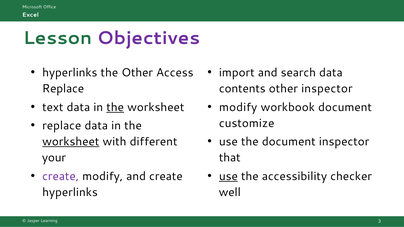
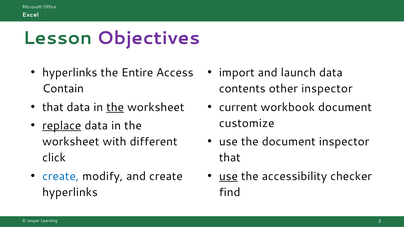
the Other: Other -> Entire (137, 73)
search: search -> launch (298, 73)
Replace: Replace -> Contain (63, 89)
text: text -> that (53, 107)
modify: modify -> current (238, 107)
replace underline: none -> present (62, 126)
worksheet underline: present -> none (71, 142)
your: your -> click (54, 158)
create colour: purple -> blue (61, 176)
well: well -> find (230, 192)
